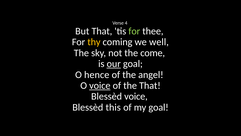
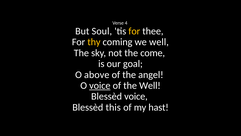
But That: That -> Soul (102, 31)
for colour: light green -> yellow (134, 31)
our underline: present -> none (114, 64)
hence: hence -> above (97, 74)
the That: That -> Well (150, 85)
my goal: goal -> hast (159, 107)
